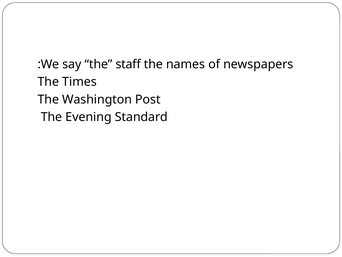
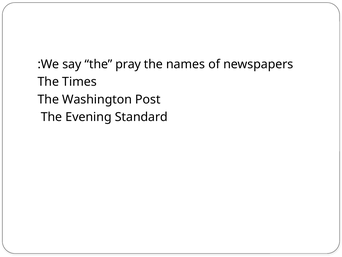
staff: staff -> pray (128, 64)
